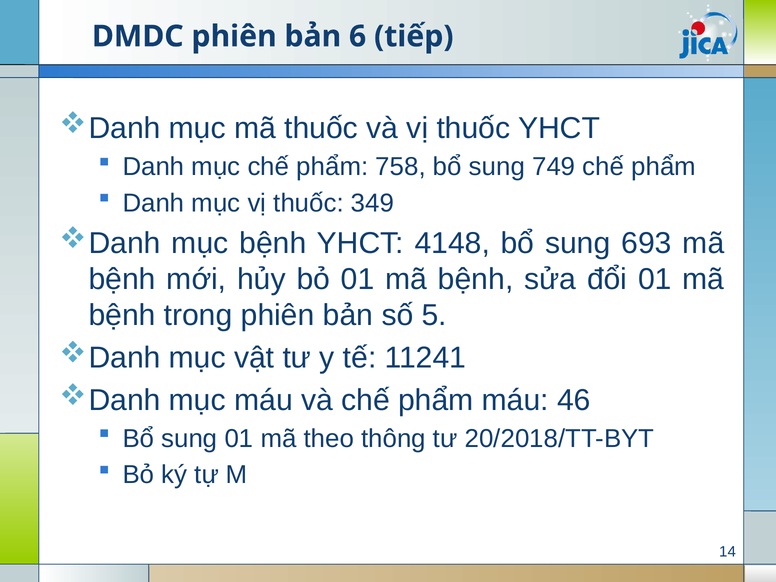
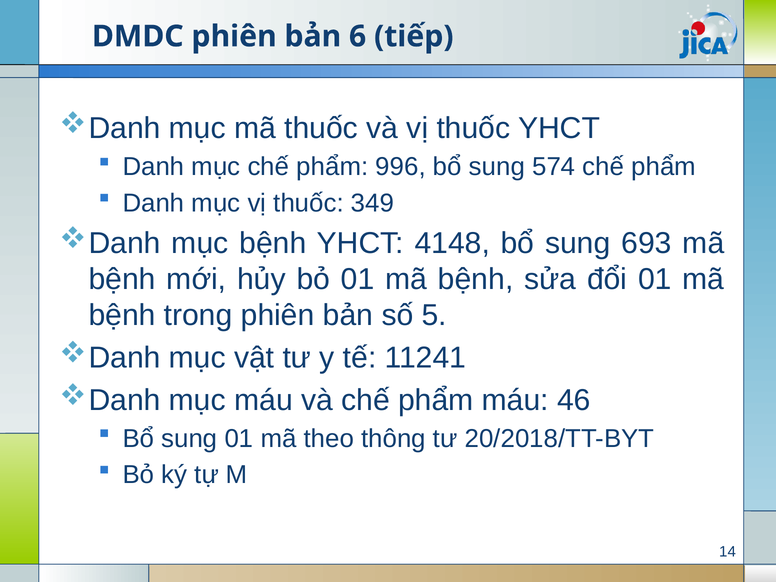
758: 758 -> 996 (401, 167)
749: 749 -> 574 (554, 167)
